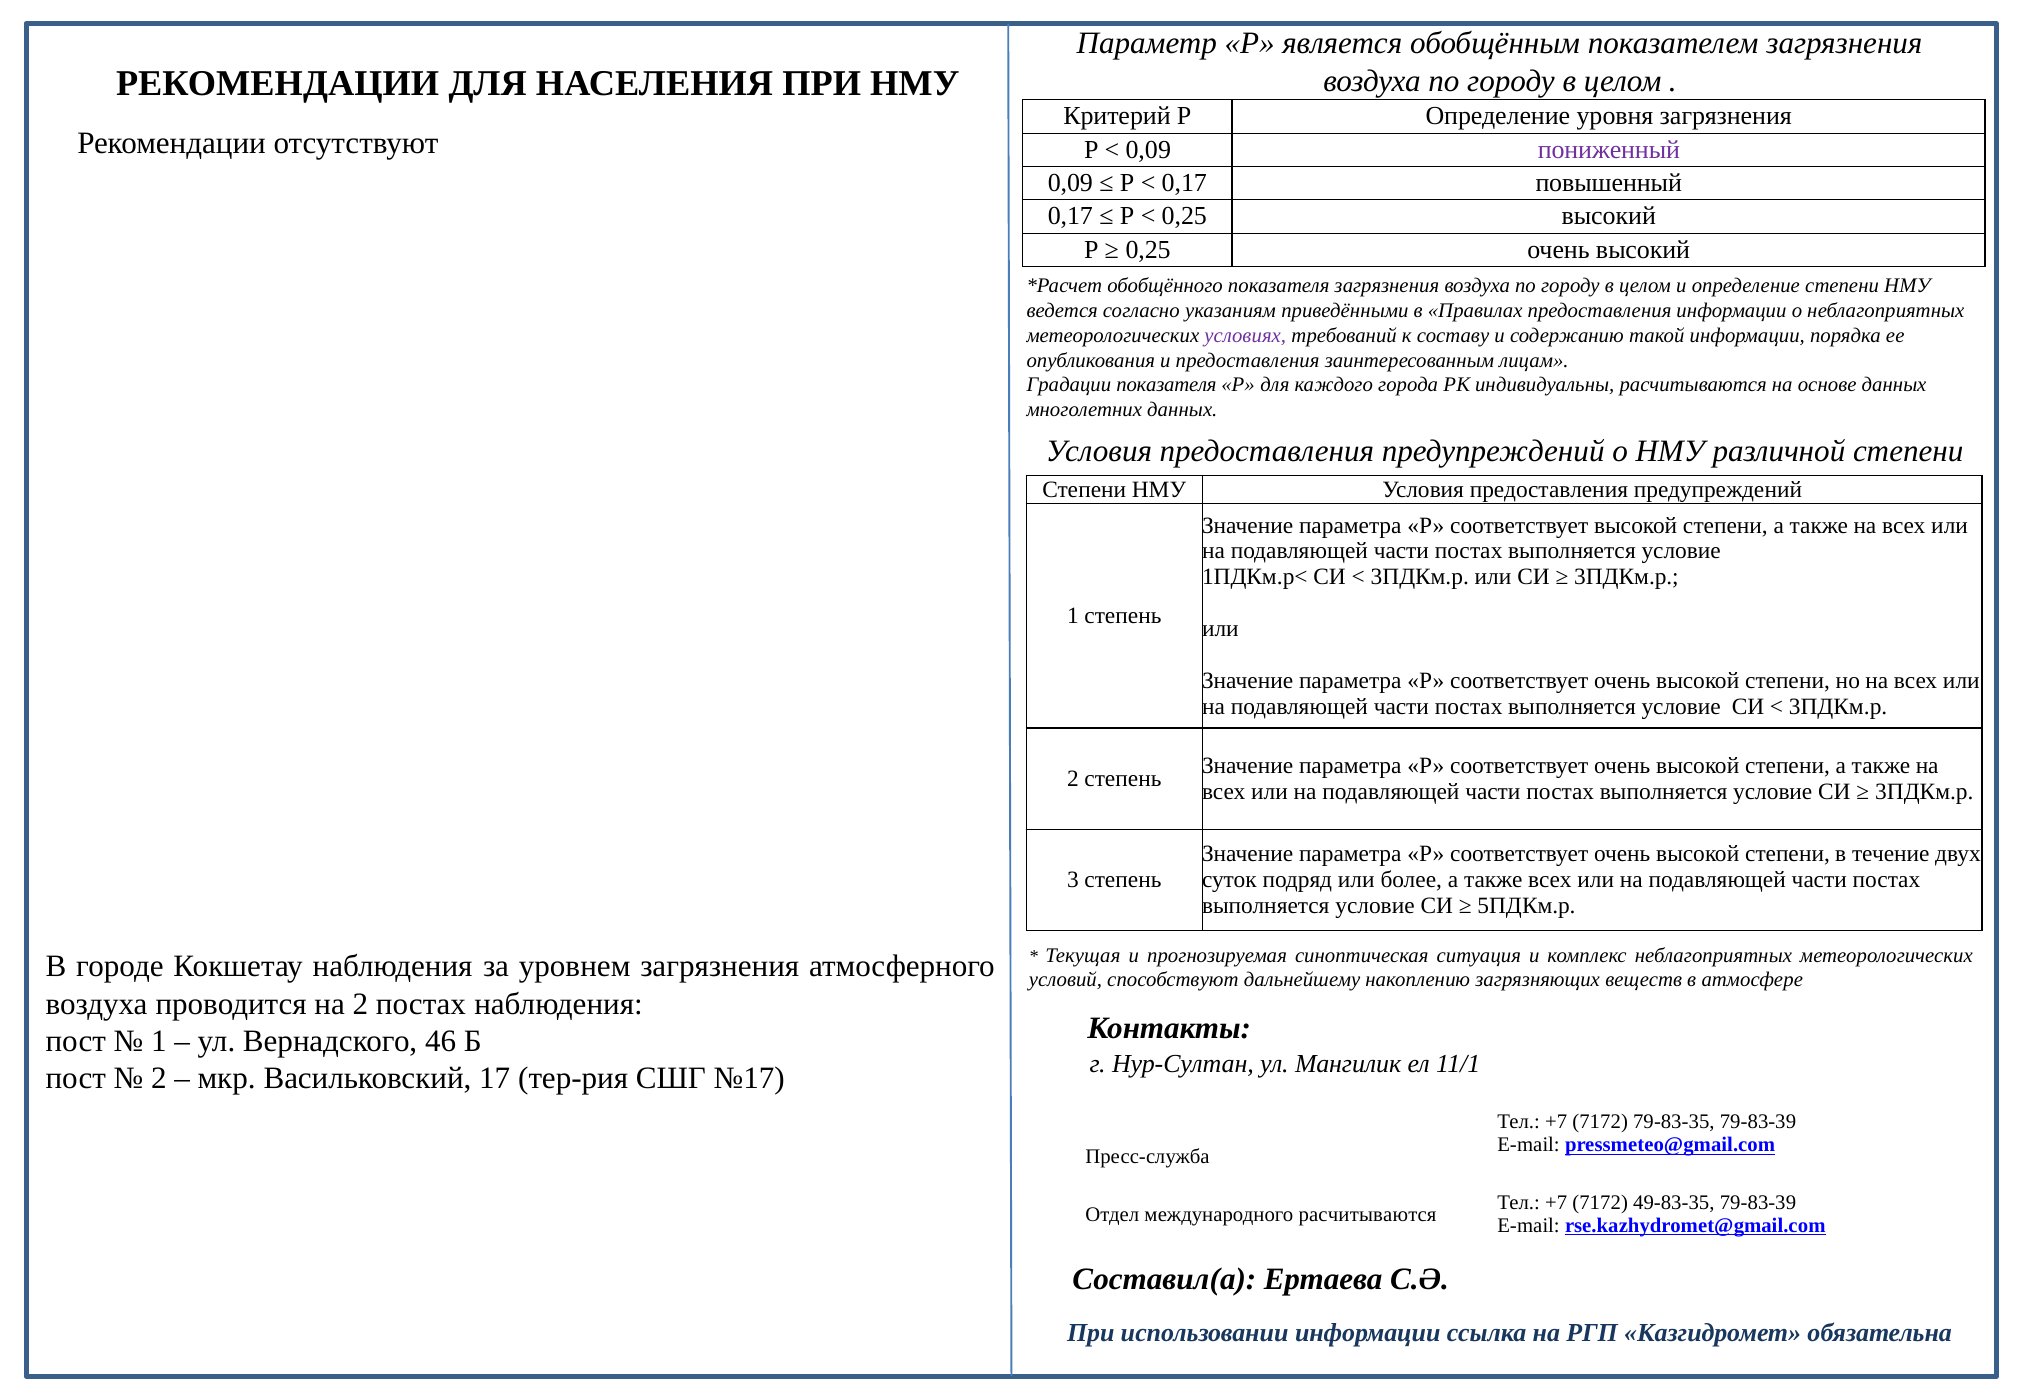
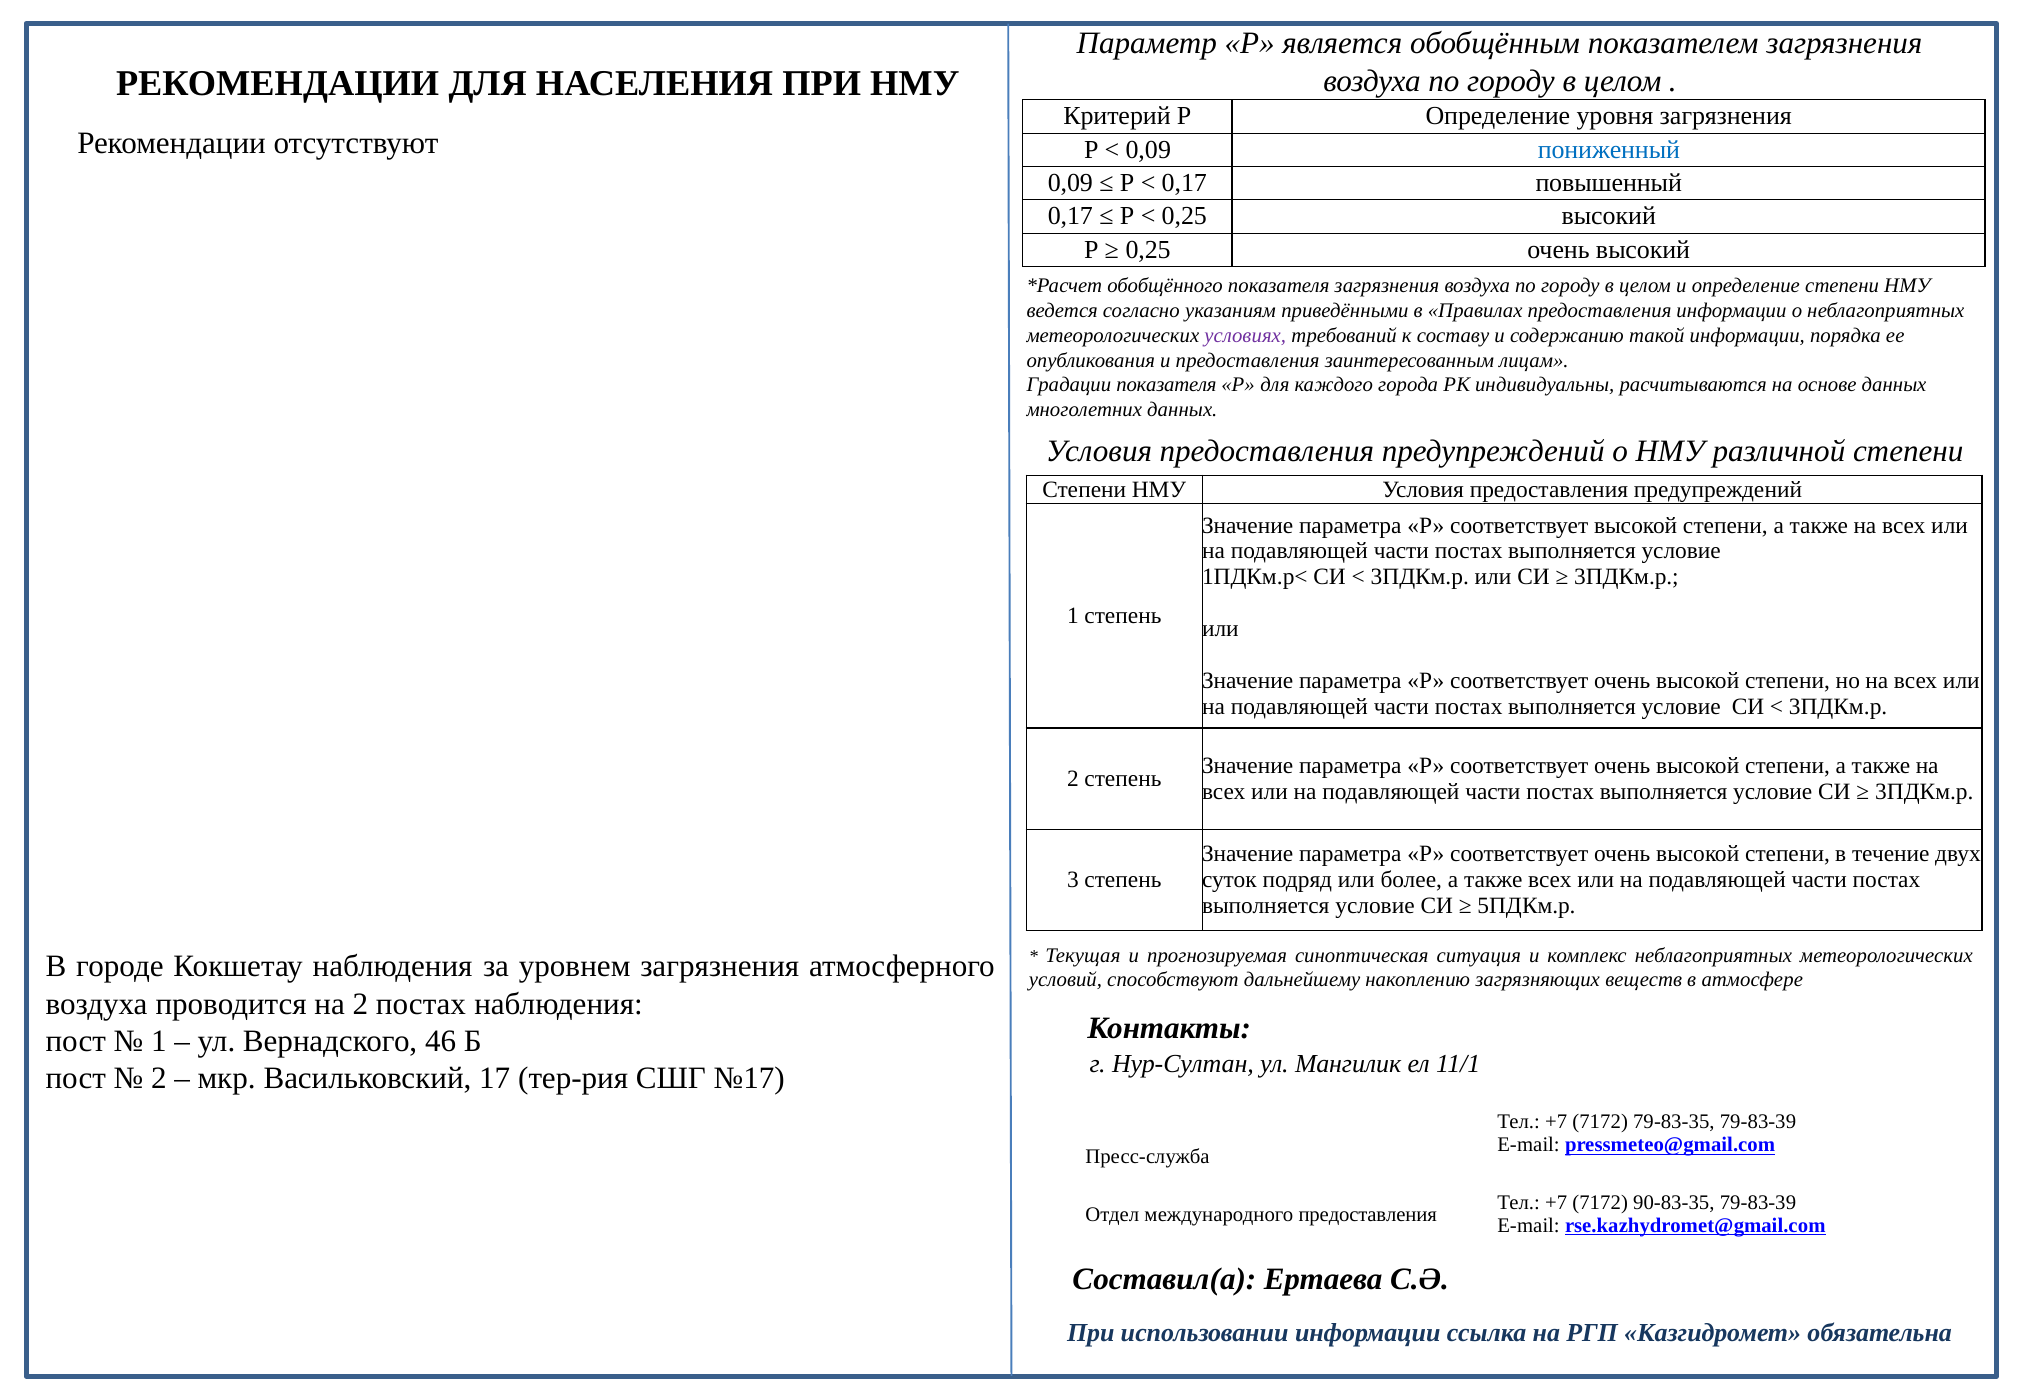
пониженный colour: purple -> blue (1609, 150)
49-83-35: 49-83-35 -> 90-83-35 (1674, 1203)
международного расчитываются: расчитываются -> предоставления (1368, 1215)
